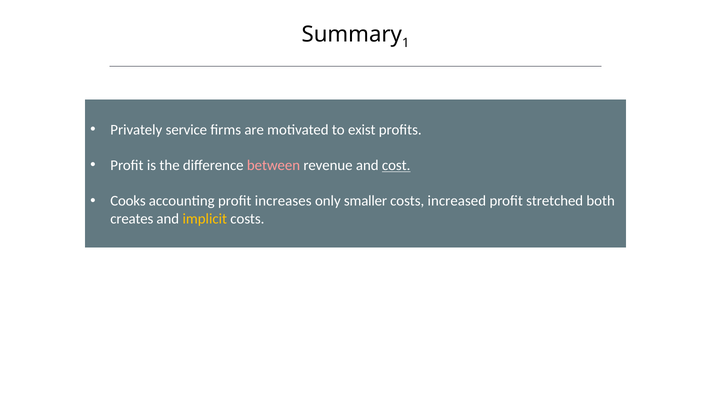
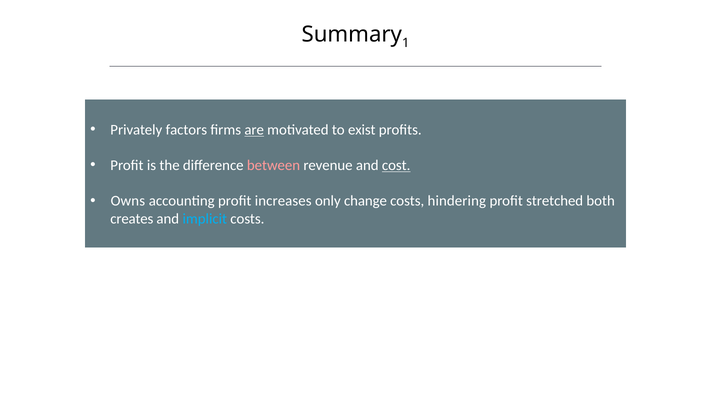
service: service -> factors (186, 130)
are underline: none -> present (254, 130)
Cooks: Cooks -> Owns (128, 201)
smaller: smaller -> change (365, 201)
increased: increased -> hindering (457, 201)
implicit colour: yellow -> light blue (205, 219)
